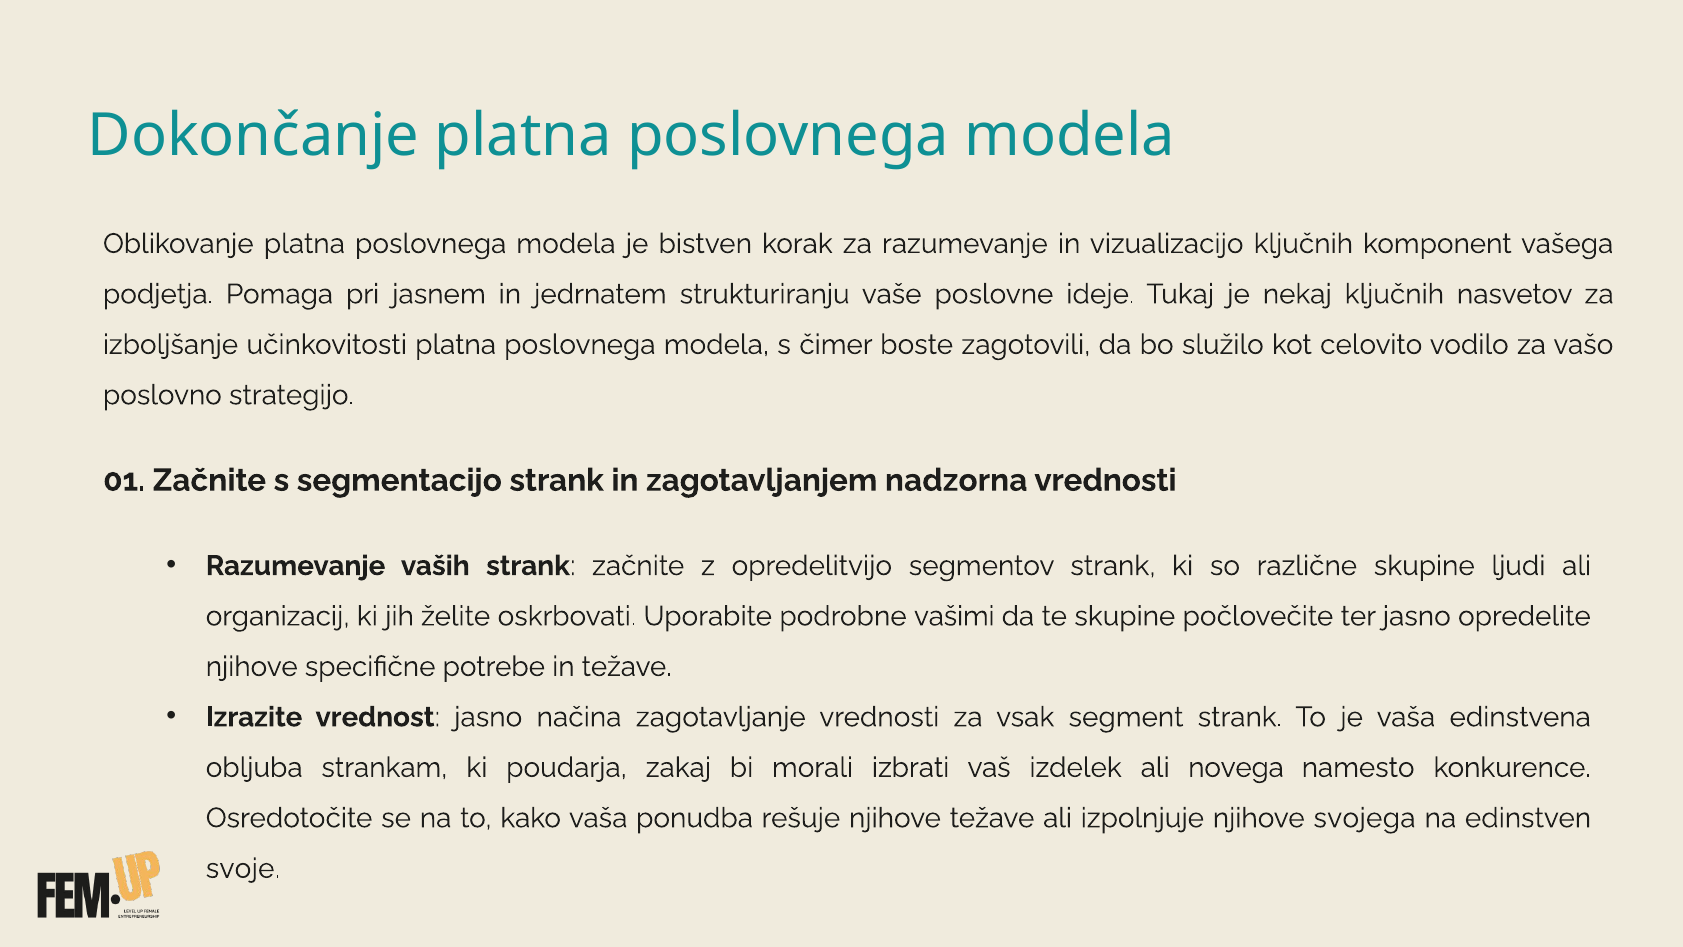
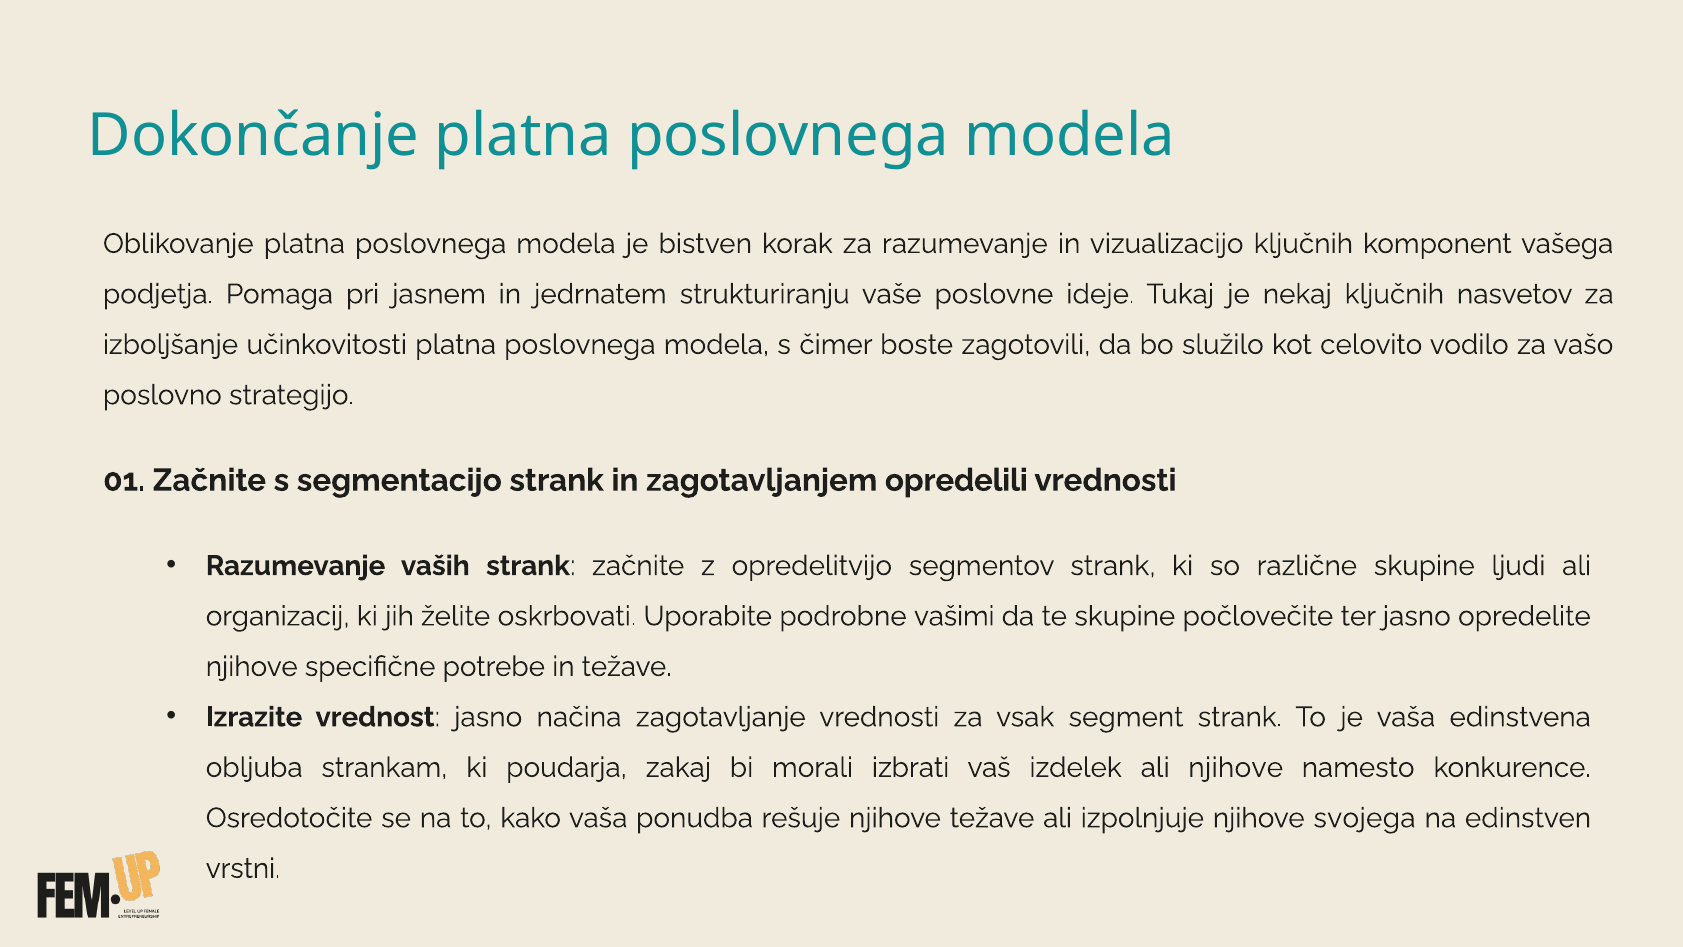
nadzorna: nadzorna -> opredelili (956, 480)
ali novega: novega -> njihove (1236, 767)
svoje: svoje -> vrstni (243, 868)
